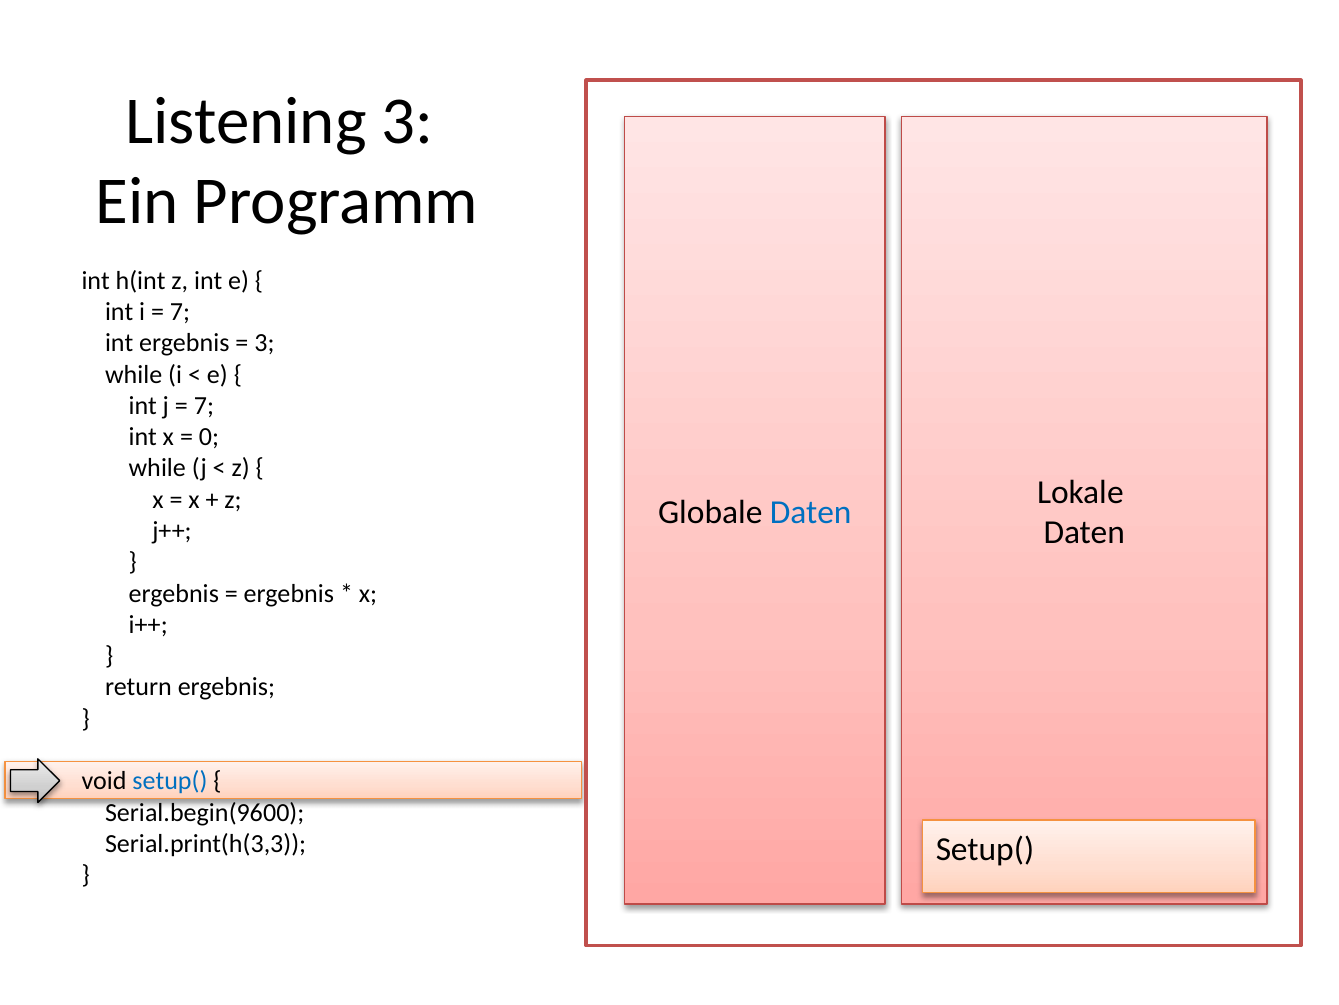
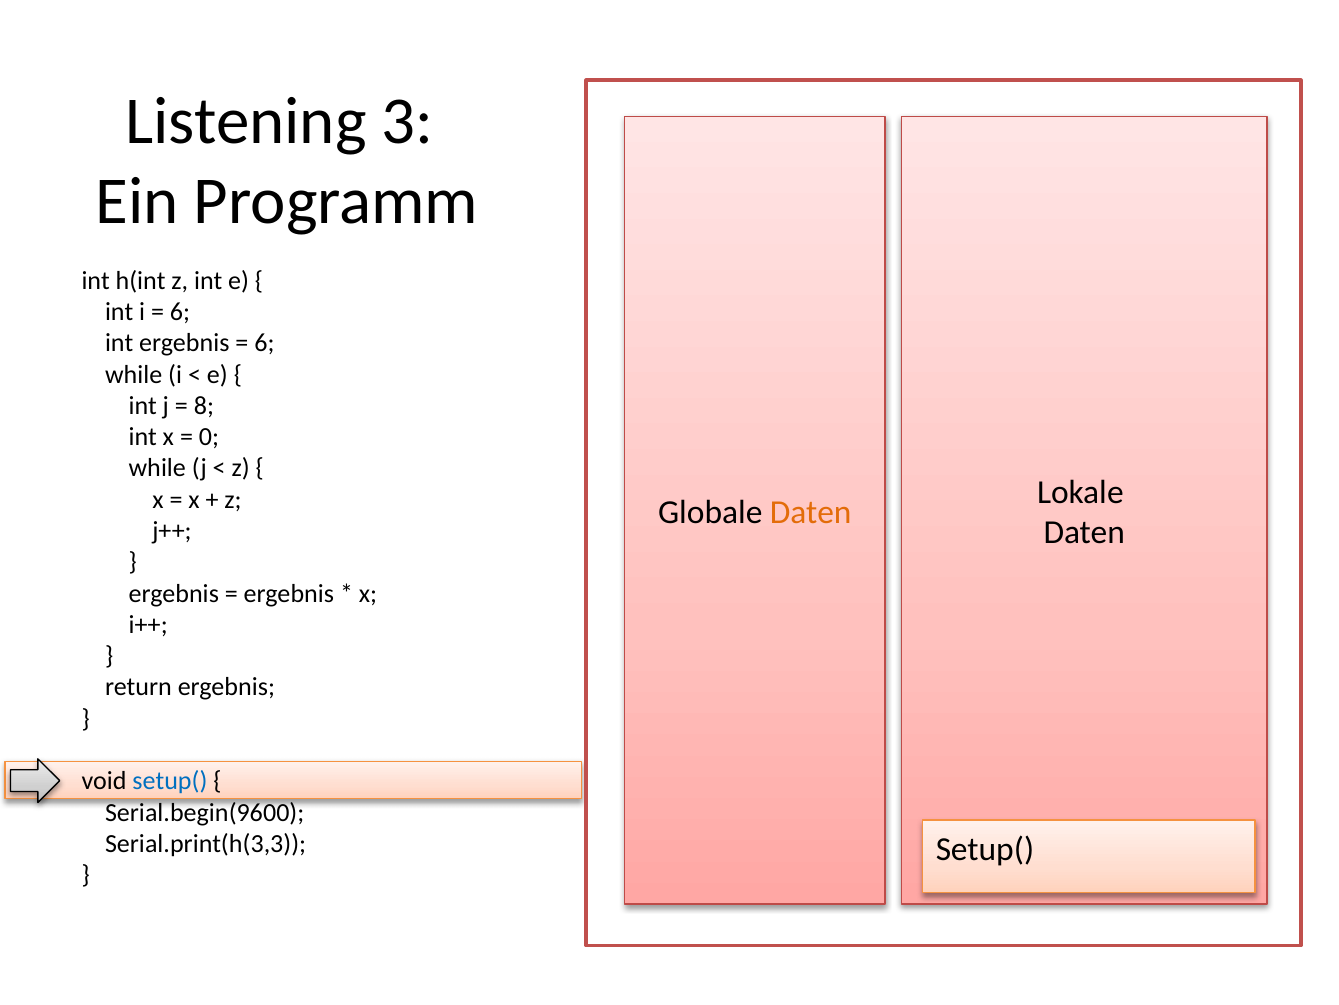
7: 7 -> 6 (180, 312)
3: 3 -> 6 (264, 343)
7: 7 -> 8 (204, 405)
Daten colour: blue -> orange (811, 512)
